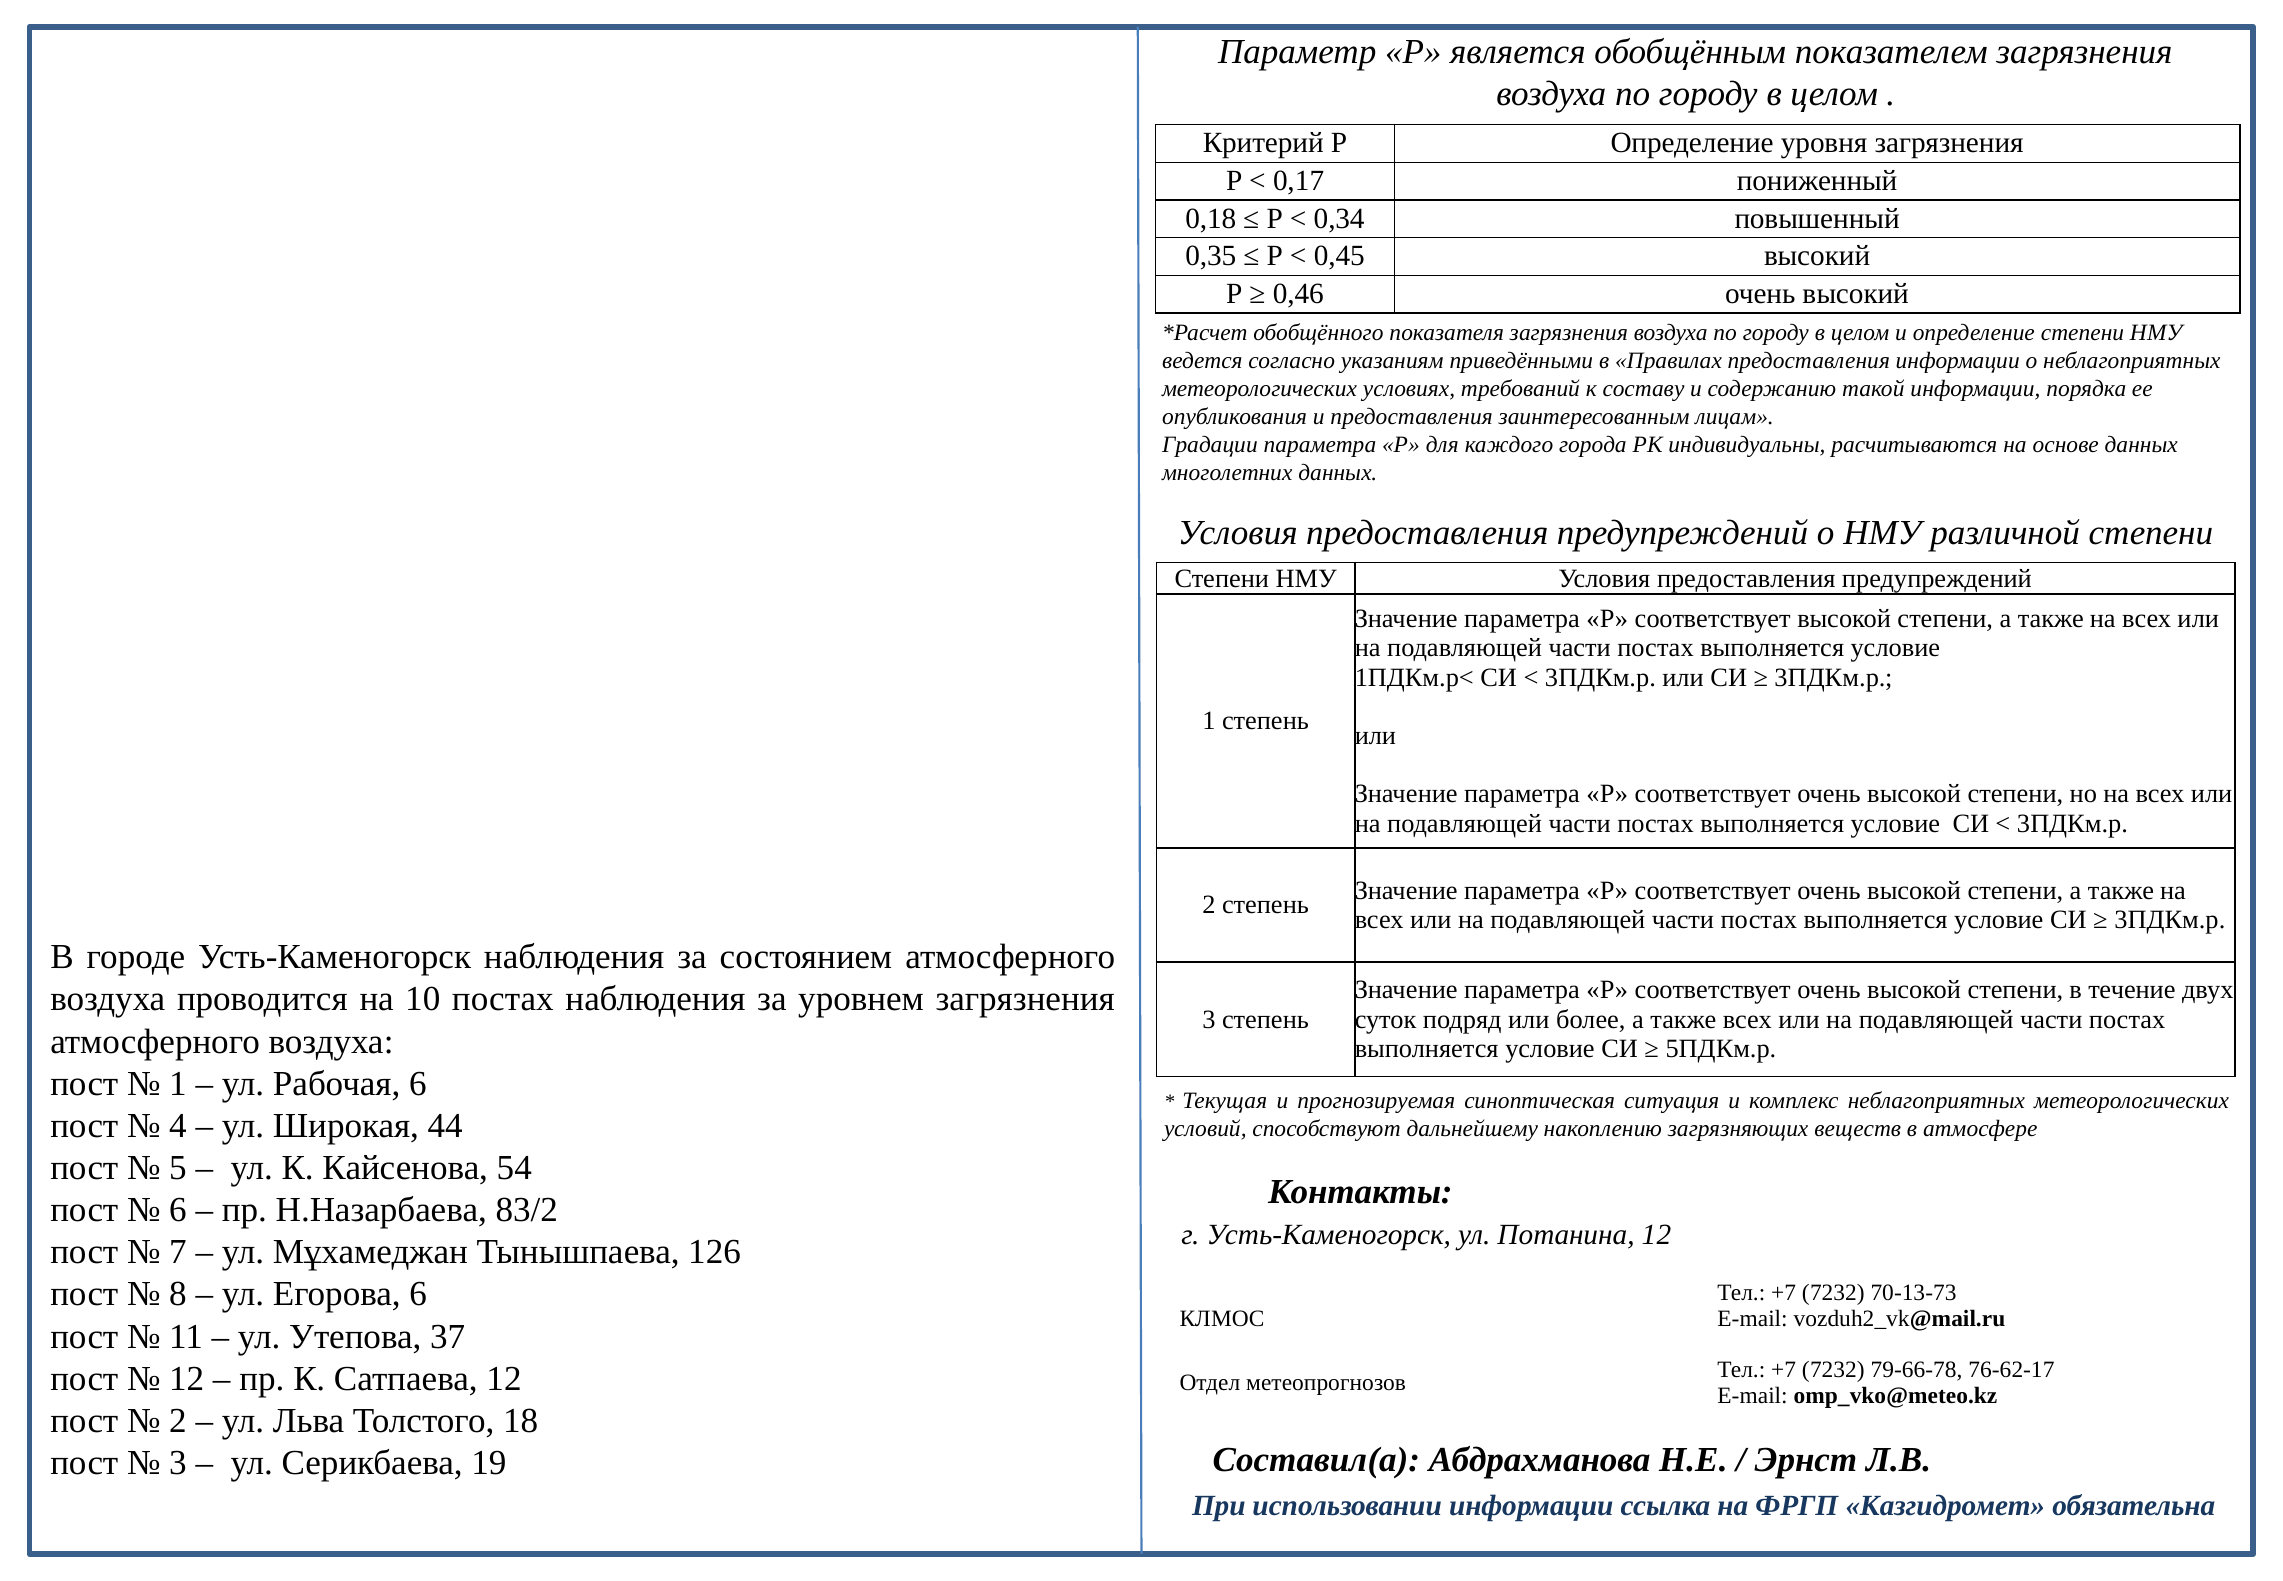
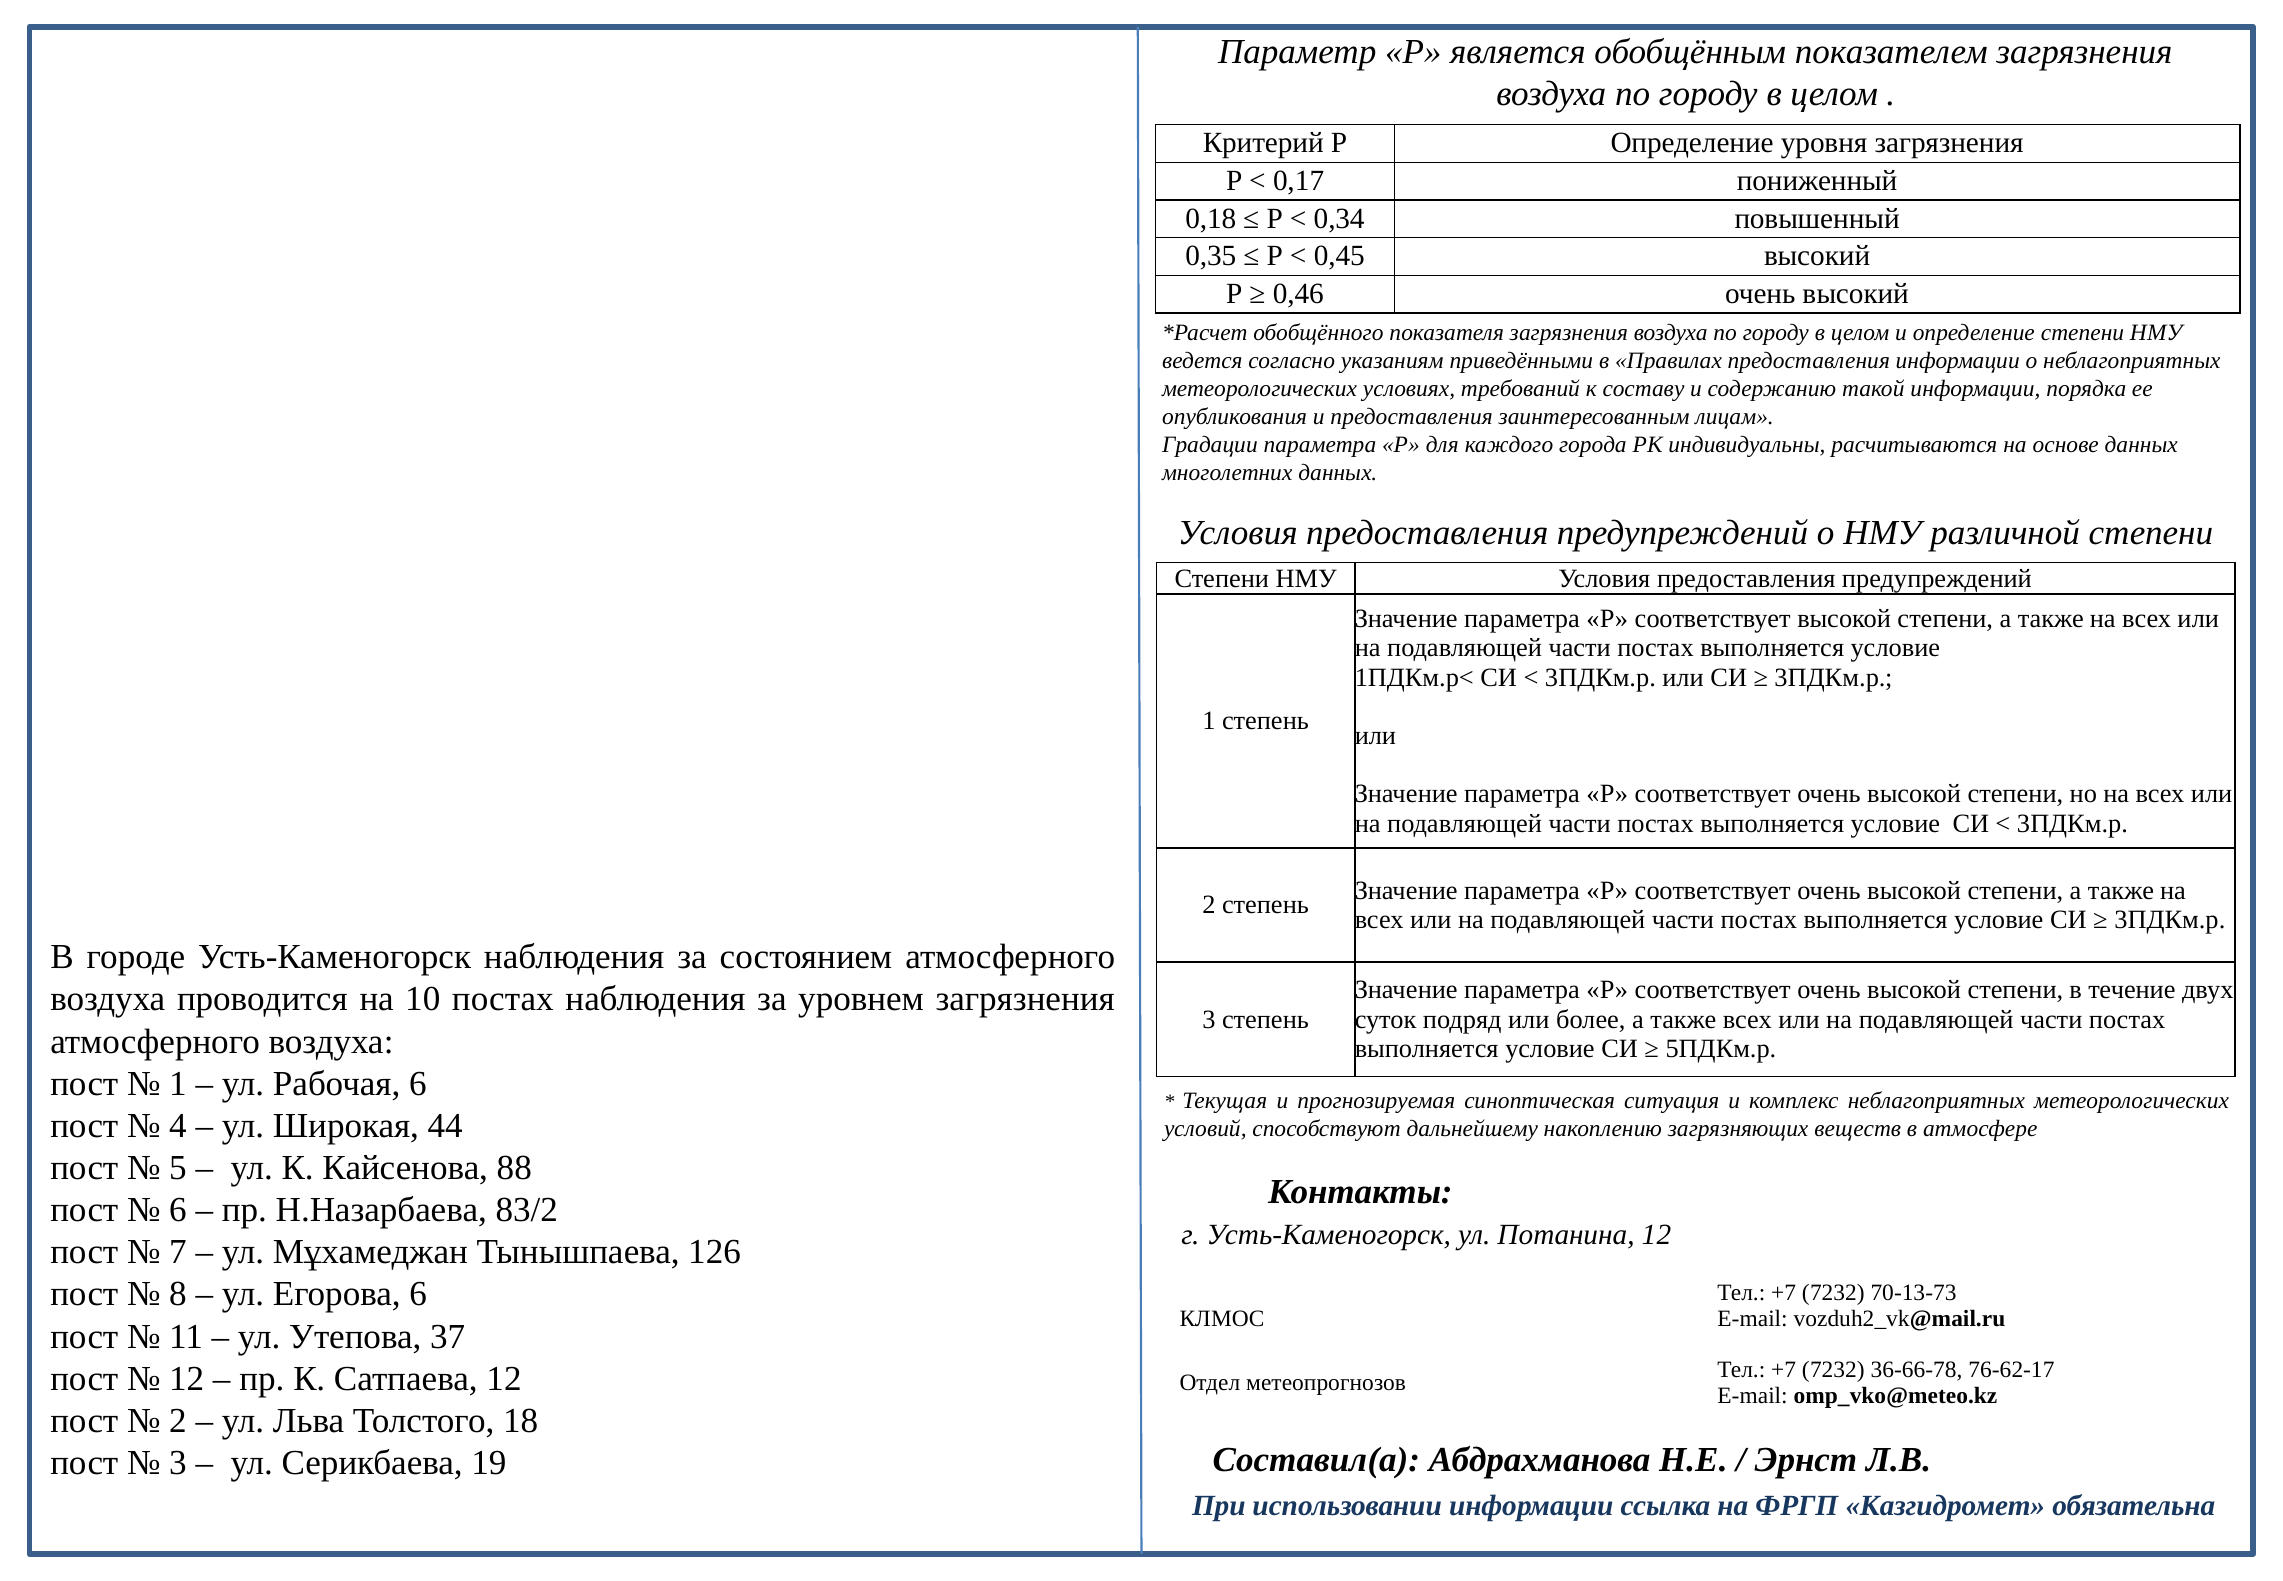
54: 54 -> 88 (514, 1168)
79-66-78: 79-66-78 -> 36-66-78 (1917, 1370)
